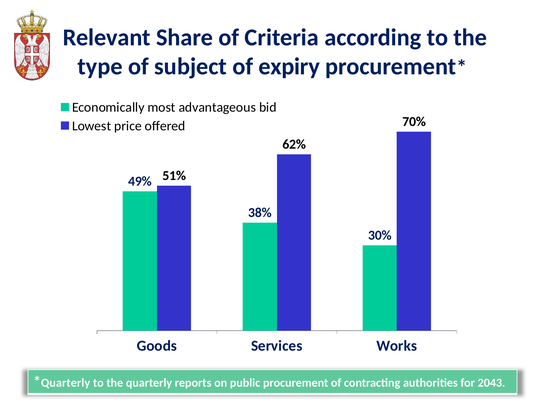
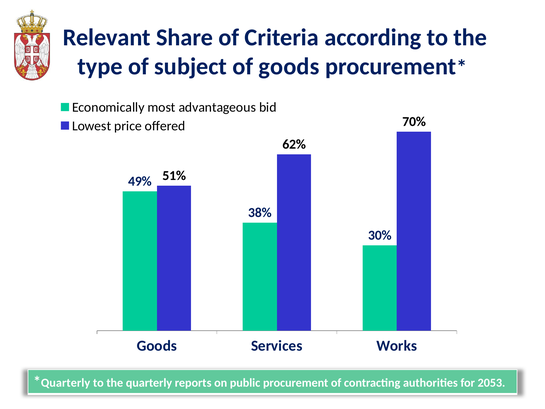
of expiry: expiry -> goods (289, 67)
2043: 2043 -> 2053 (491, 383)
